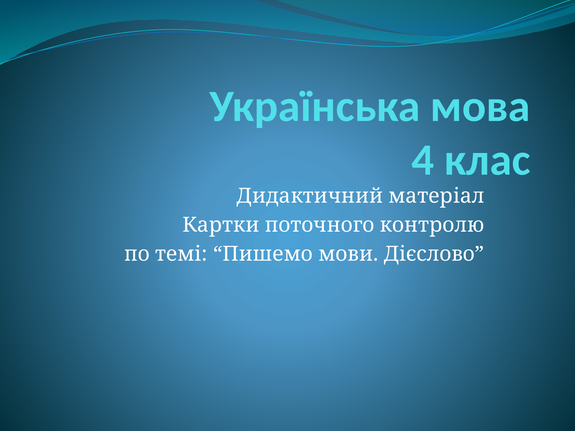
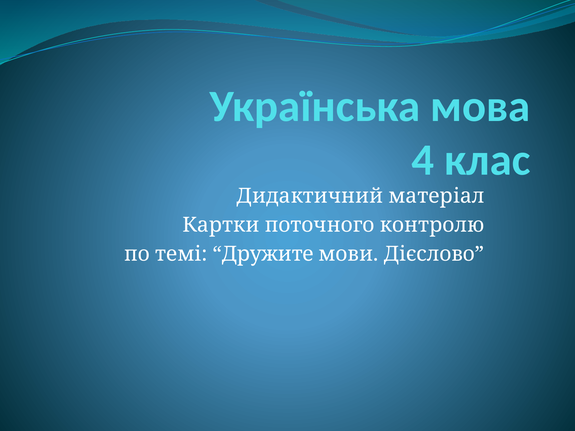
Пишемо: Пишемо -> Дружите (263, 254)
